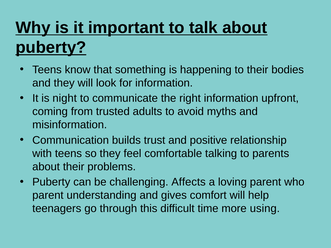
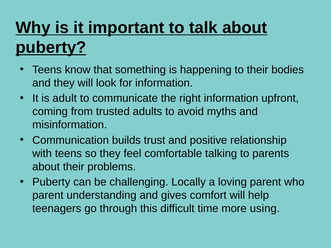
night: night -> adult (65, 98)
Affects: Affects -> Locally (189, 182)
